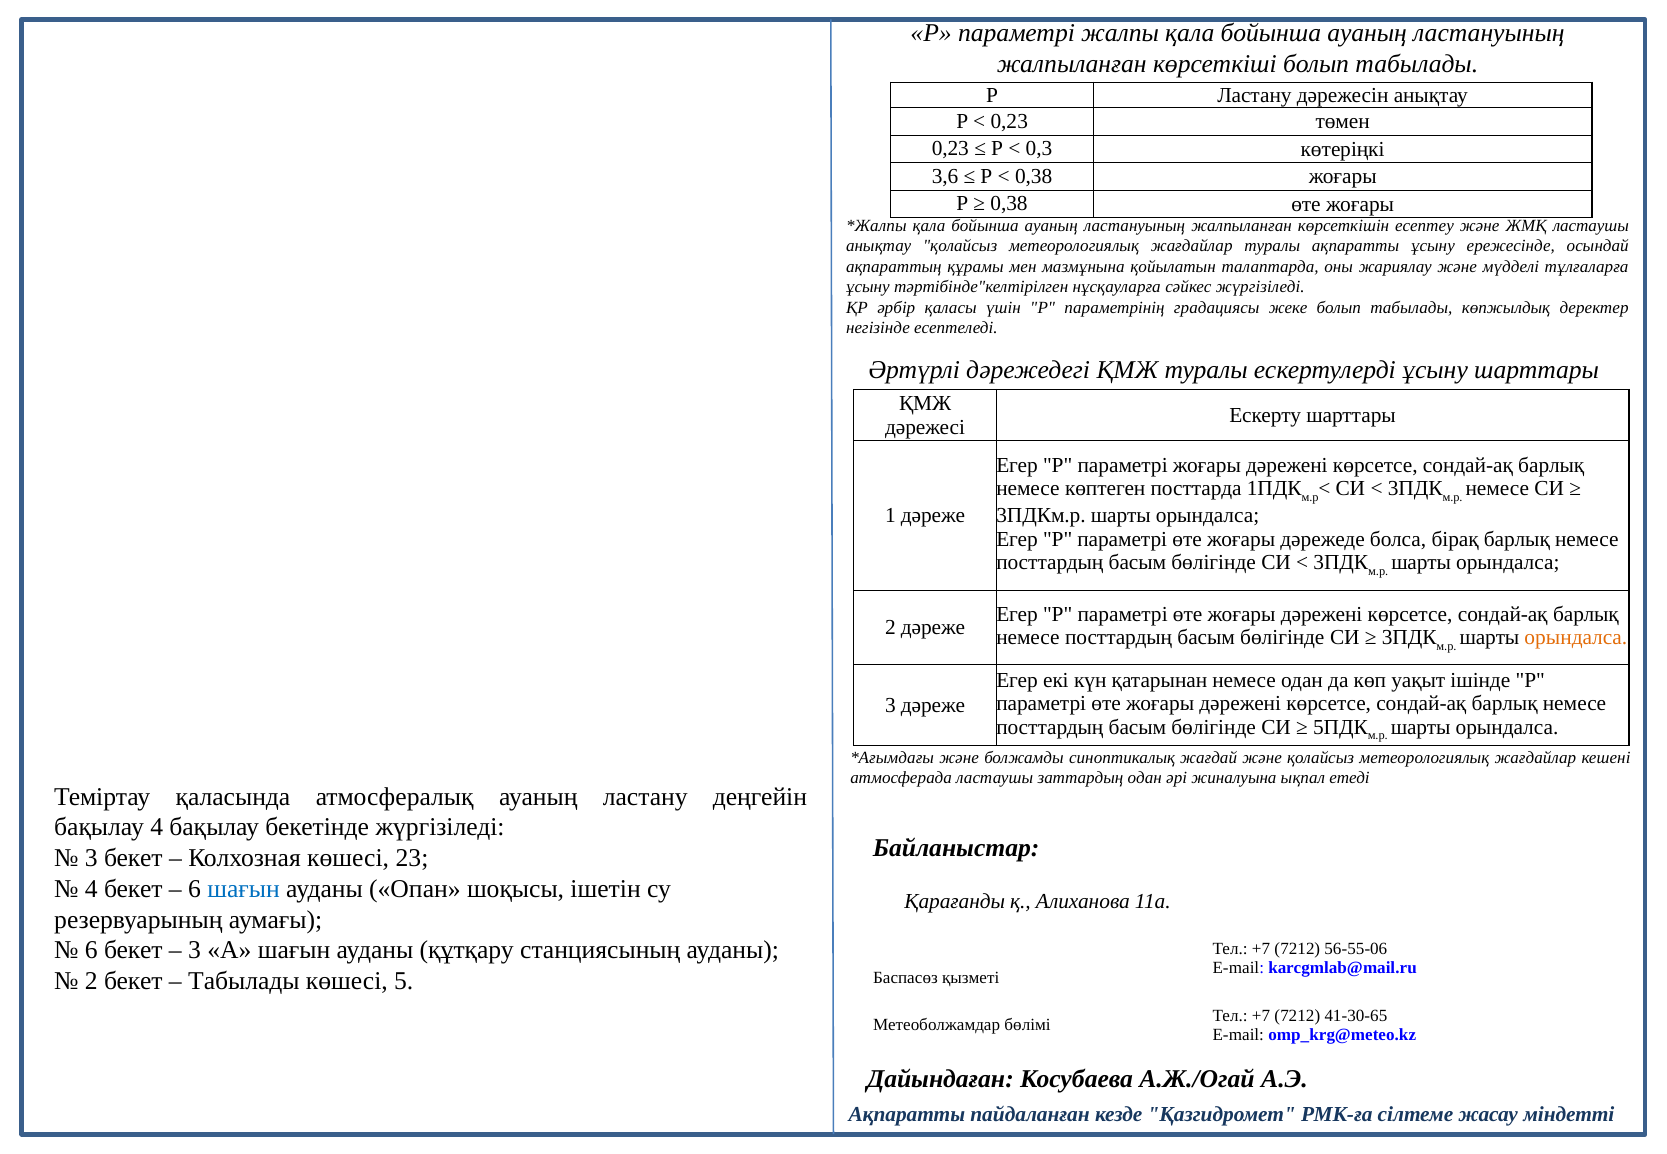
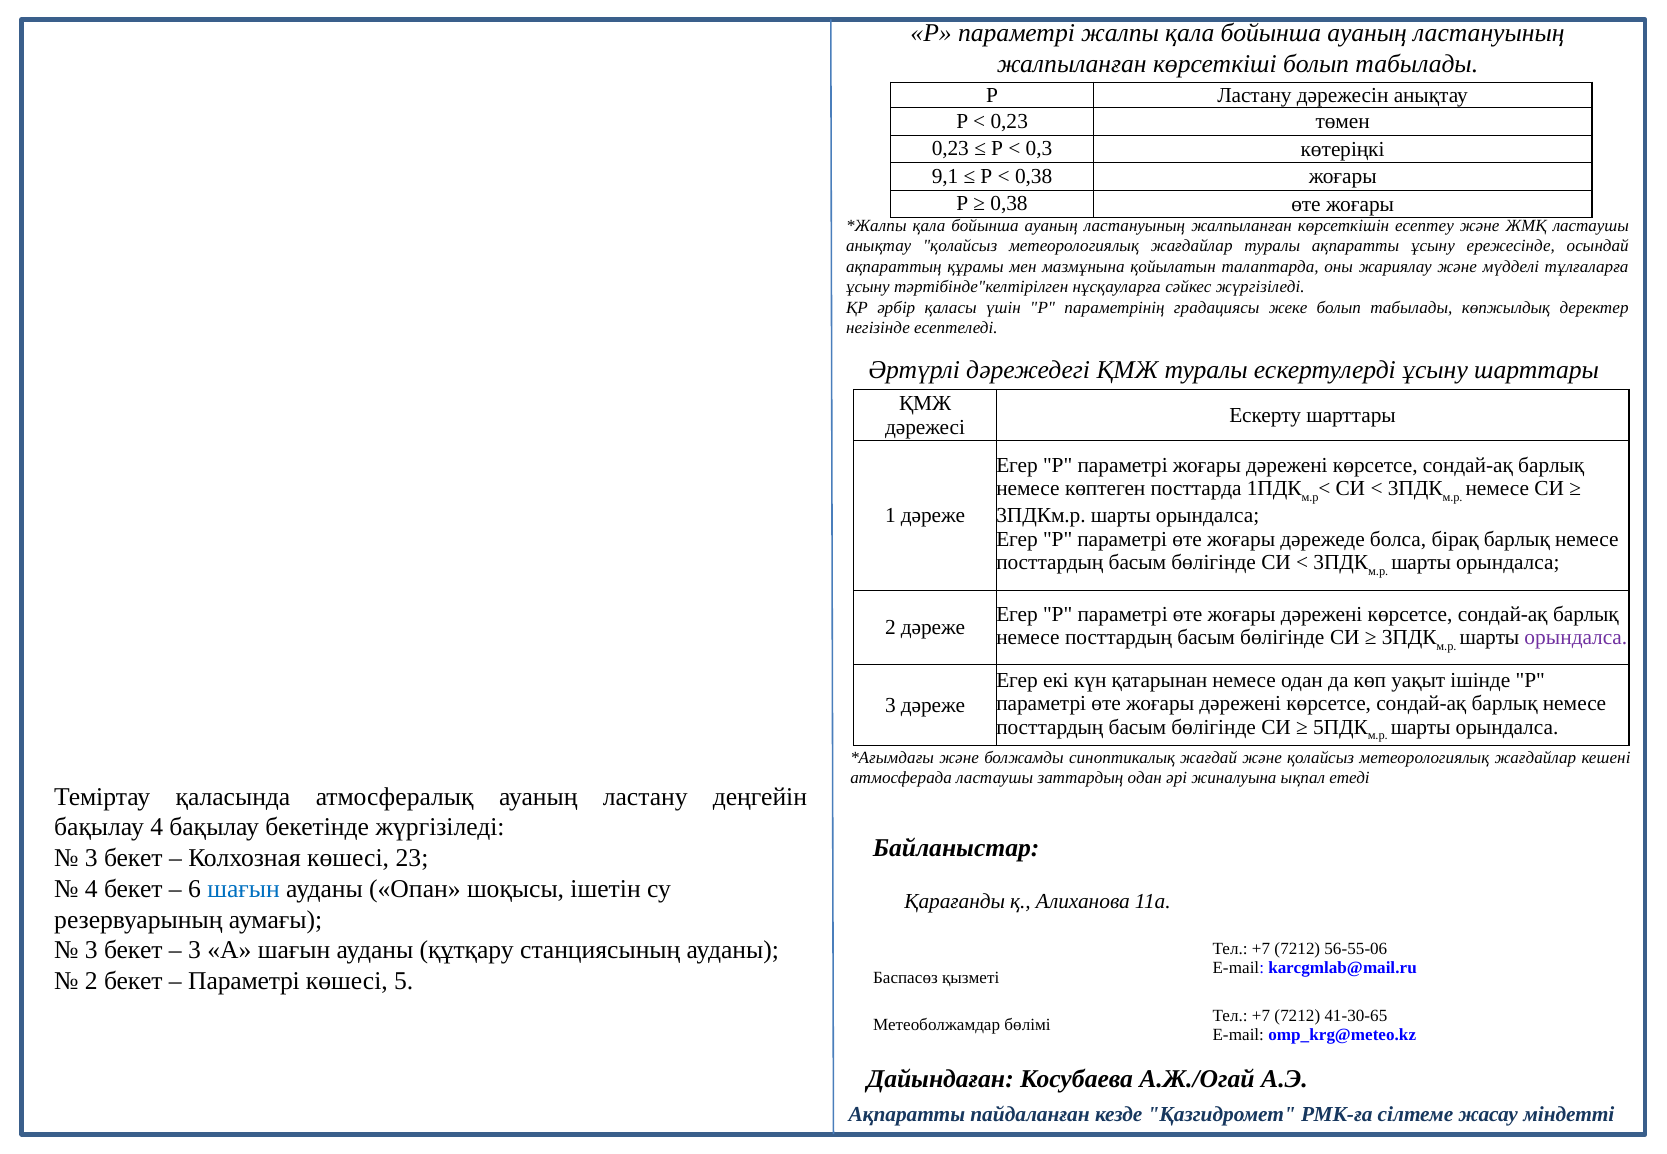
3,6: 3,6 -> 9,1 (945, 176)
орындалса colour: orange -> purple (1576, 638)
6: 6 -> 3 (91, 951)
Табылады: Табылады -> Параметрі (244, 981)
